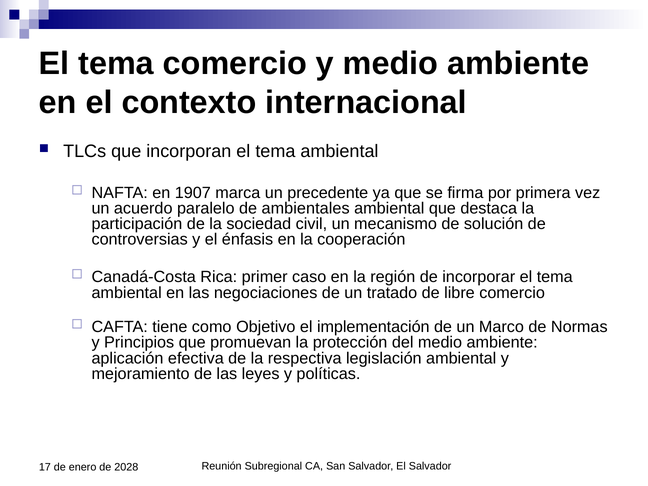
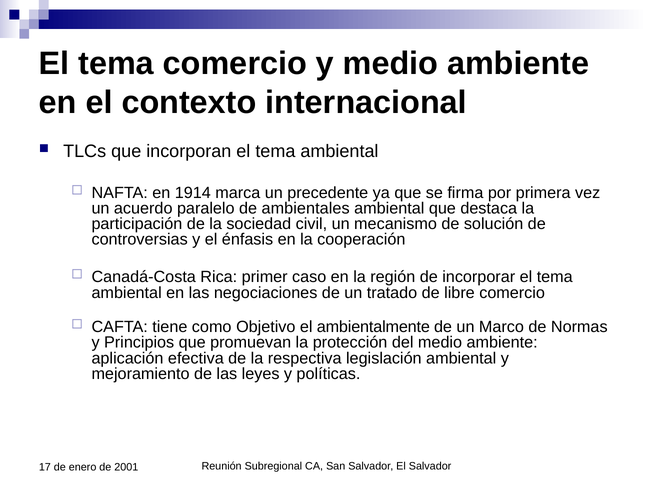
1907: 1907 -> 1914 (193, 193)
implementación: implementación -> ambientalmente (373, 327)
2028: 2028 -> 2001 (126, 467)
